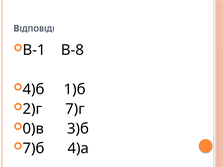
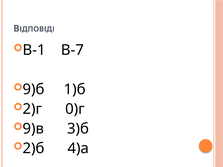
В-8: В-8 -> В-7 (72, 50)
4)б: 4)б -> 9)б (33, 89)
7)г: 7)г -> 0)г (75, 109)
0)в: 0)в -> 9)в (33, 129)
7)б: 7)б -> 2)б (33, 149)
